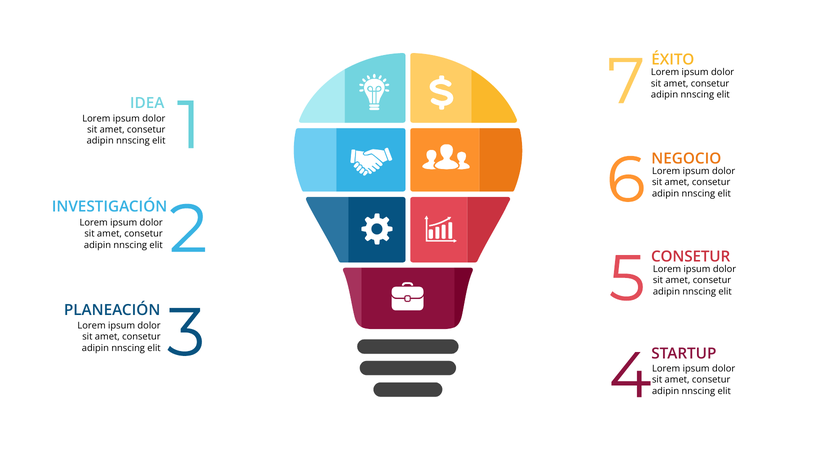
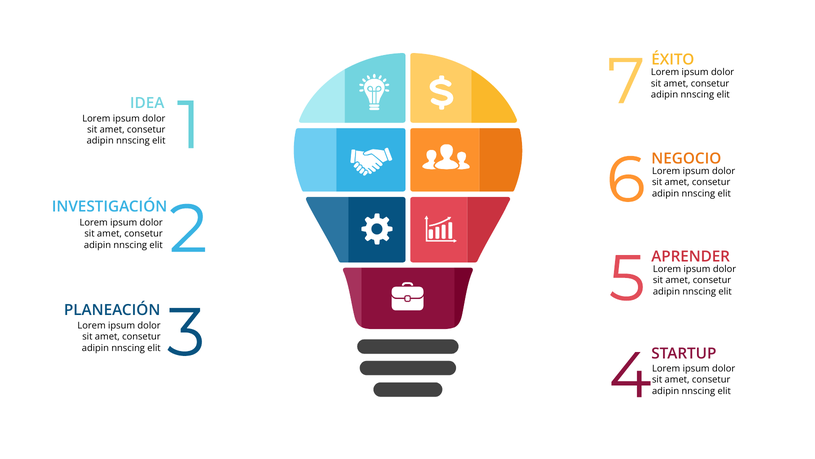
CONSETUR: CONSETUR -> APRENDER (691, 257)
